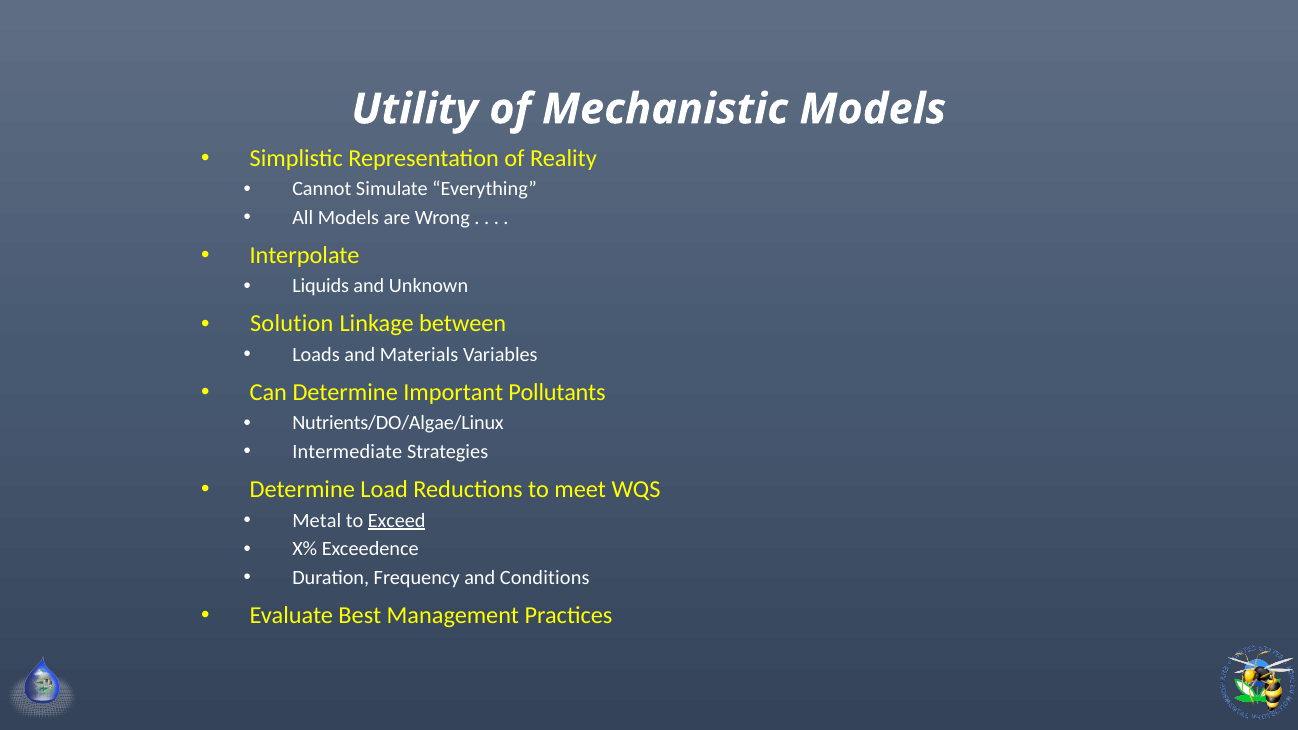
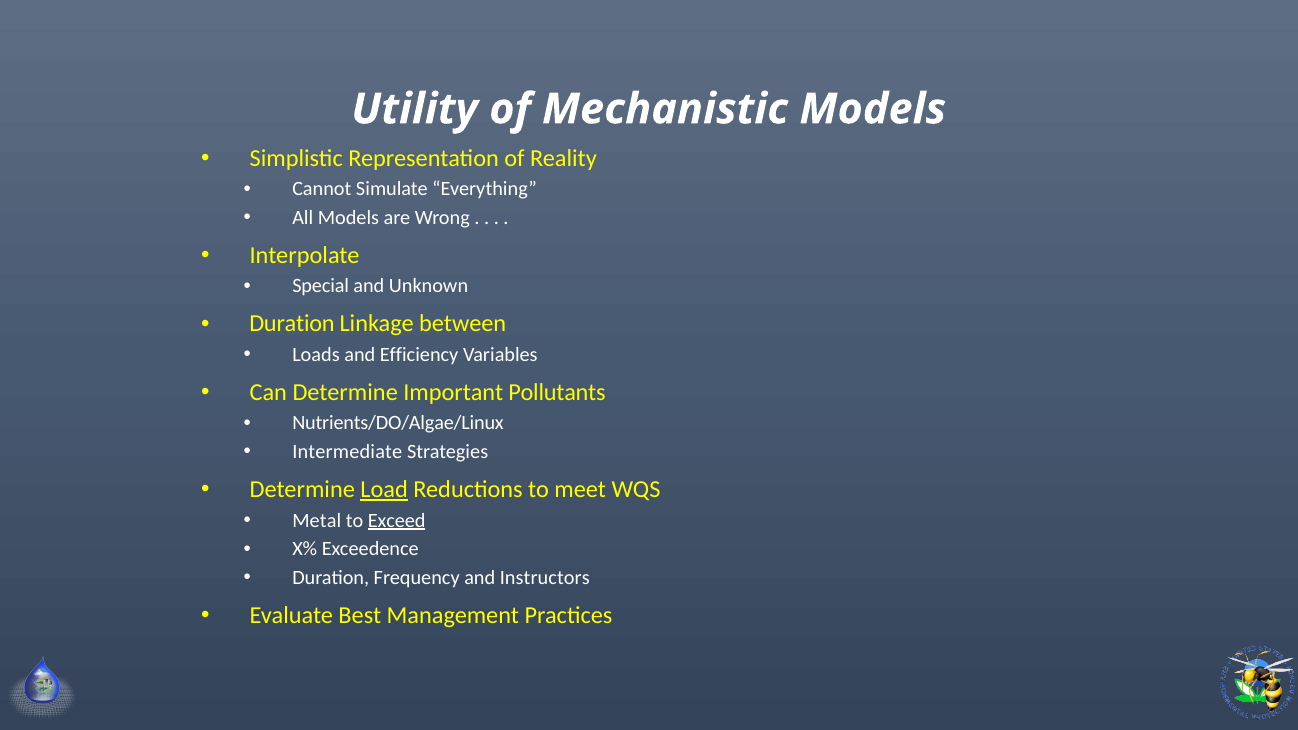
Liquids: Liquids -> Special (321, 286)
Solution: Solution -> Duration (292, 324)
Materials: Materials -> Efficiency (419, 355)
Load underline: none -> present (384, 490)
Conditions: Conditions -> Instructors (545, 578)
